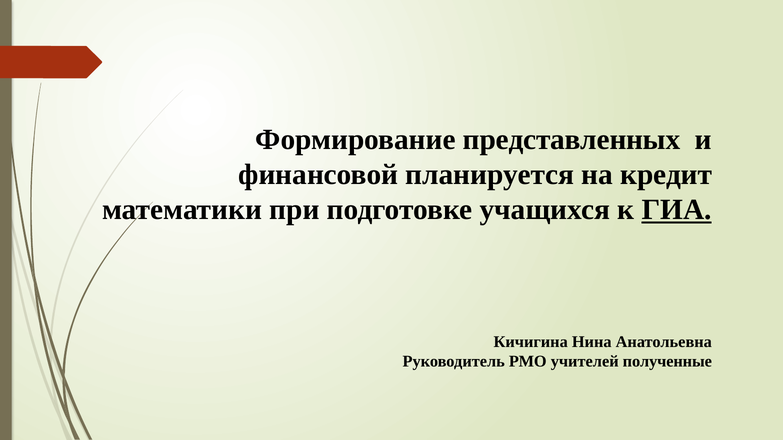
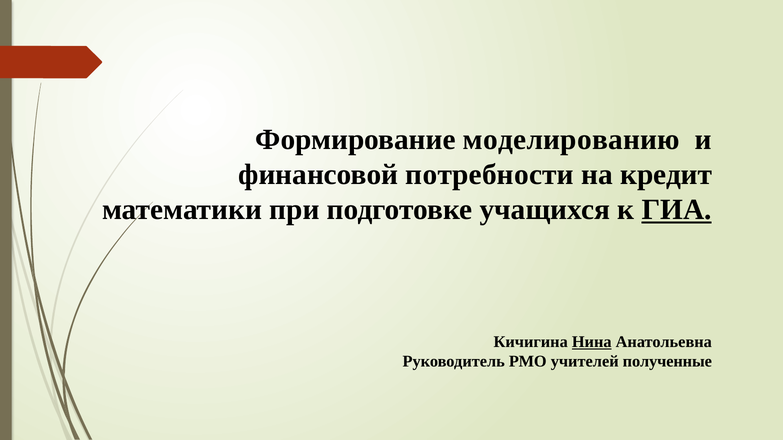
представленных: представленных -> моделированию (571, 140)
планируется: планируется -> потребности (490, 175)
Нина underline: none -> present (592, 342)
